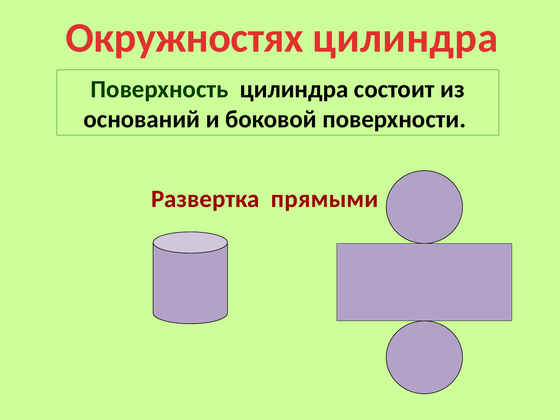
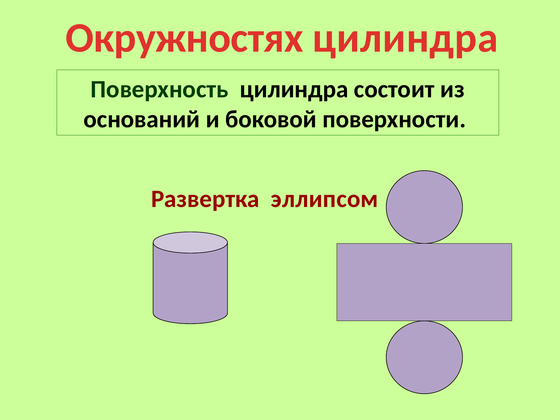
прямыми: прямыми -> эллипсом (325, 199)
